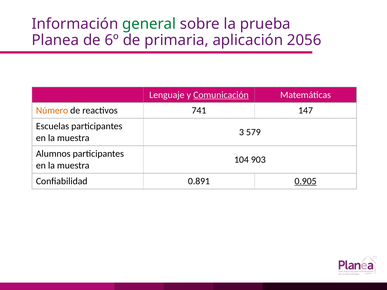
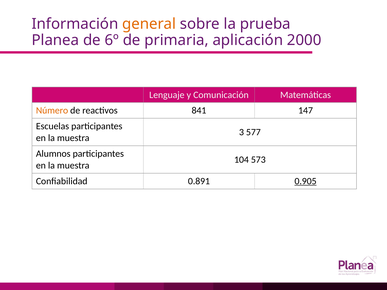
general colour: green -> orange (149, 24)
2056: 2056 -> 2000 (304, 40)
Comunicación underline: present -> none (221, 95)
741: 741 -> 841 (199, 111)
579: 579 -> 577 (253, 132)
903: 903 -> 573 (258, 160)
